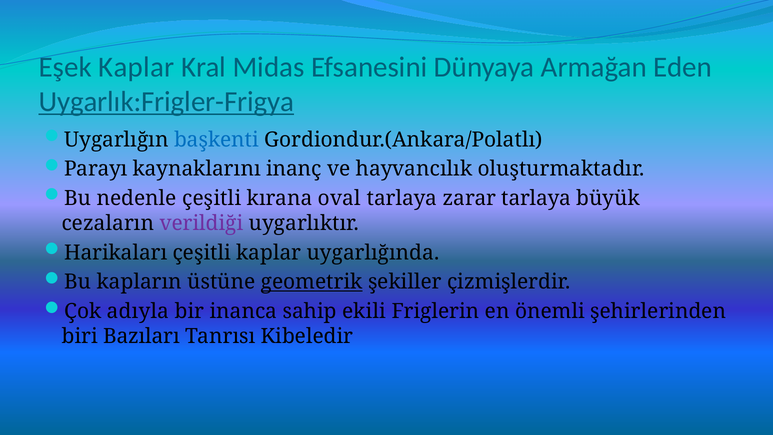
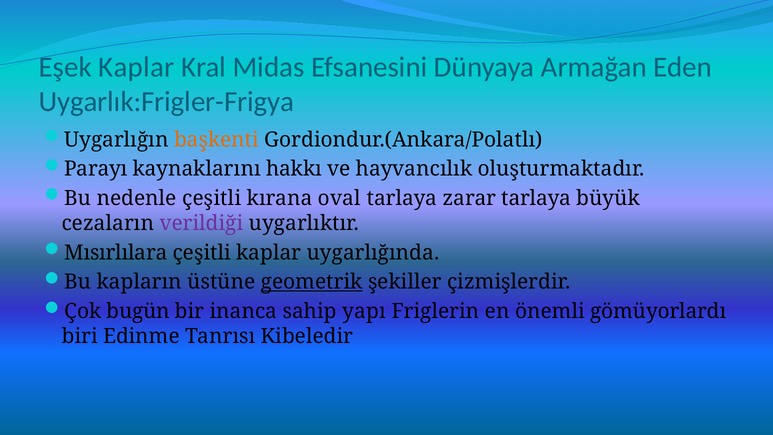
Uygarlık:Frigler-Frigya underline: present -> none (166, 102)
başkenti colour: blue -> orange (216, 140)
inanç: inanç -> hakkı (294, 169)
Harikaları: Harikaları -> Mısırlılara (116, 253)
adıyla: adıyla -> bugün (138, 311)
ekili: ekili -> yapı (364, 311)
şehirlerinden: şehirlerinden -> gömüyorlardı (658, 311)
Bazıları: Bazıları -> Edinme (141, 336)
